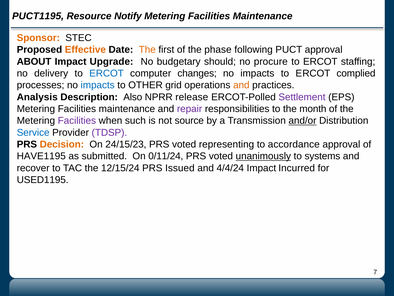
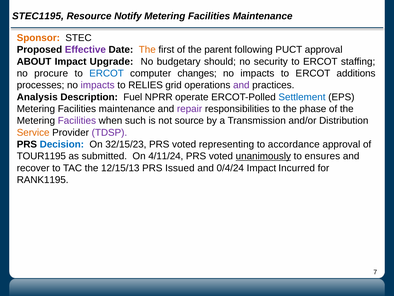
PUCT1195: PUCT1195 -> STEC1195 (38, 16)
Effective colour: orange -> purple (85, 50)
phase: phase -> parent (218, 50)
procure: procure -> security (271, 61)
delivery: delivery -> procure (51, 73)
complied: complied -> additions (356, 73)
impacts colour: blue -> purple (98, 85)
OTHER: OTHER -> RELIES (146, 85)
and colour: orange -> purple (241, 85)
Also: Also -> Fuel (133, 97)
release: release -> operate (192, 97)
Settlement colour: purple -> blue (302, 97)
month: month -> phase (313, 109)
and/or underline: present -> none (302, 121)
Service colour: blue -> orange (33, 132)
Decision colour: orange -> blue (62, 144)
24/15/23: 24/15/23 -> 32/15/23 (126, 144)
HAVE1195: HAVE1195 -> TOUR1195 (41, 156)
0/11/24: 0/11/24 -> 4/11/24 (166, 156)
systems: systems -> ensures (322, 156)
12/15/24: 12/15/24 -> 12/15/13 (120, 168)
4/4/24: 4/4/24 -> 0/4/24 (230, 168)
USED1195: USED1195 -> RANK1195 (43, 180)
